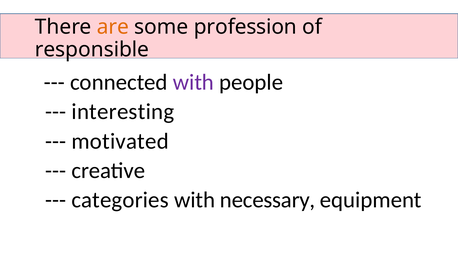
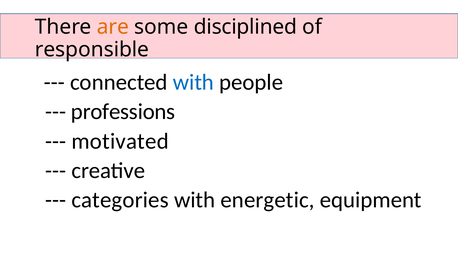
profession: profession -> disciplined (245, 27)
with colour: purple -> blue (193, 83)
interesting: interesting -> professions (123, 112)
necessary: necessary -> energetic (267, 201)
